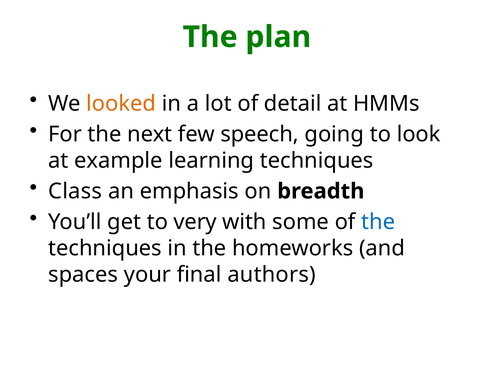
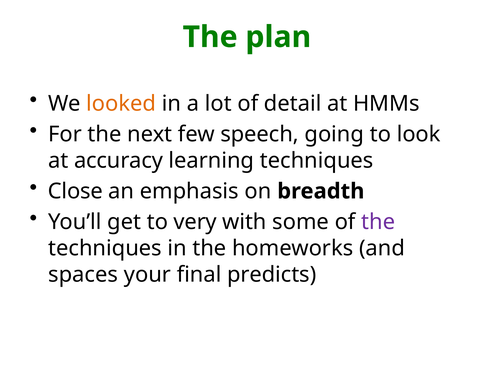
example: example -> accuracy (119, 161)
Class: Class -> Close (75, 191)
the colour: blue -> purple (378, 222)
authors: authors -> predicts (272, 275)
